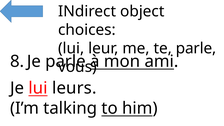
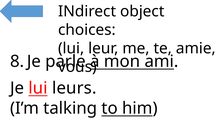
te parle: parle -> amie (196, 48)
